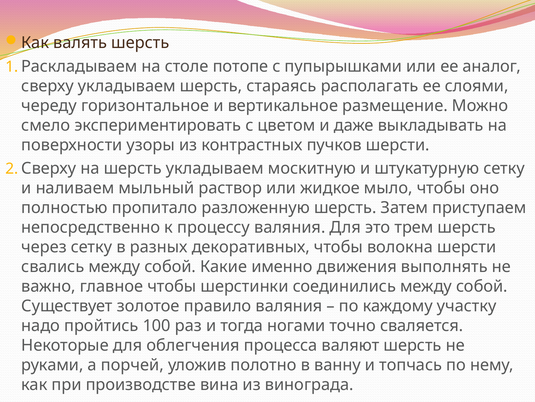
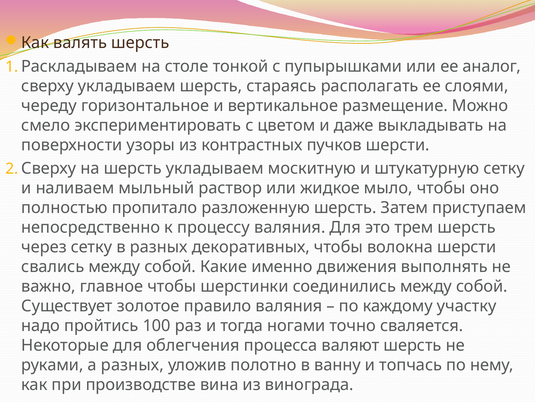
потопе: потопе -> тонкой (240, 66)
а порчей: порчей -> разных (132, 364)
